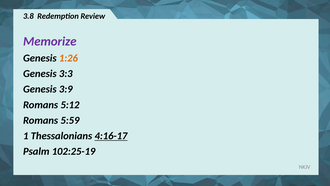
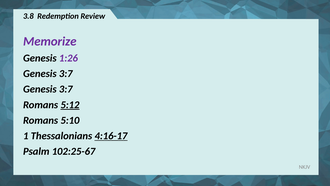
1:26 colour: orange -> purple (68, 58)
3:3: 3:3 -> 3:7 (66, 74)
3:9: 3:9 -> 3:7 (66, 89)
5:12 underline: none -> present (70, 105)
5:59: 5:59 -> 5:10 (70, 120)
102:25-19: 102:25-19 -> 102:25-67 (74, 152)
